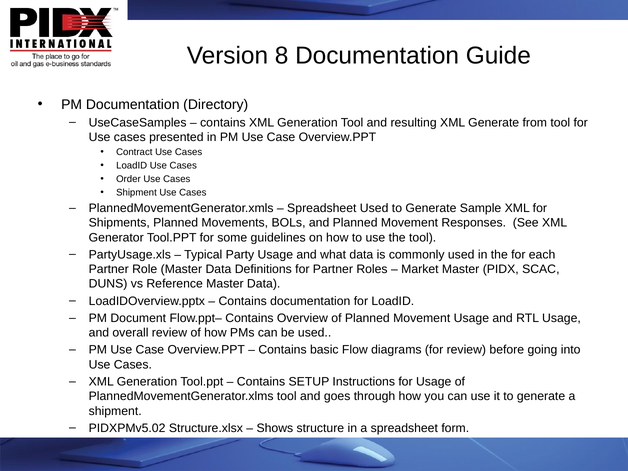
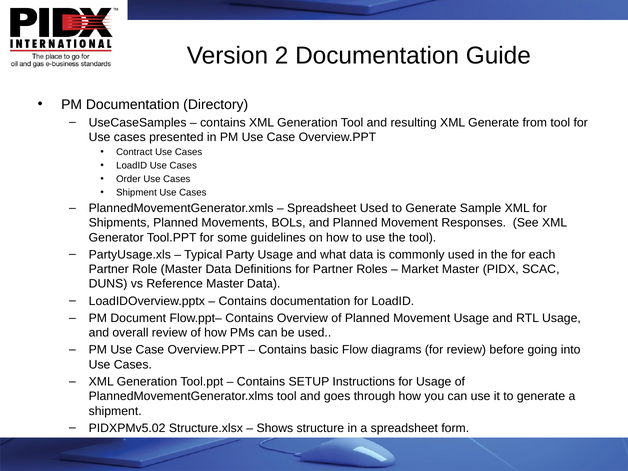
8: 8 -> 2 (282, 56)
